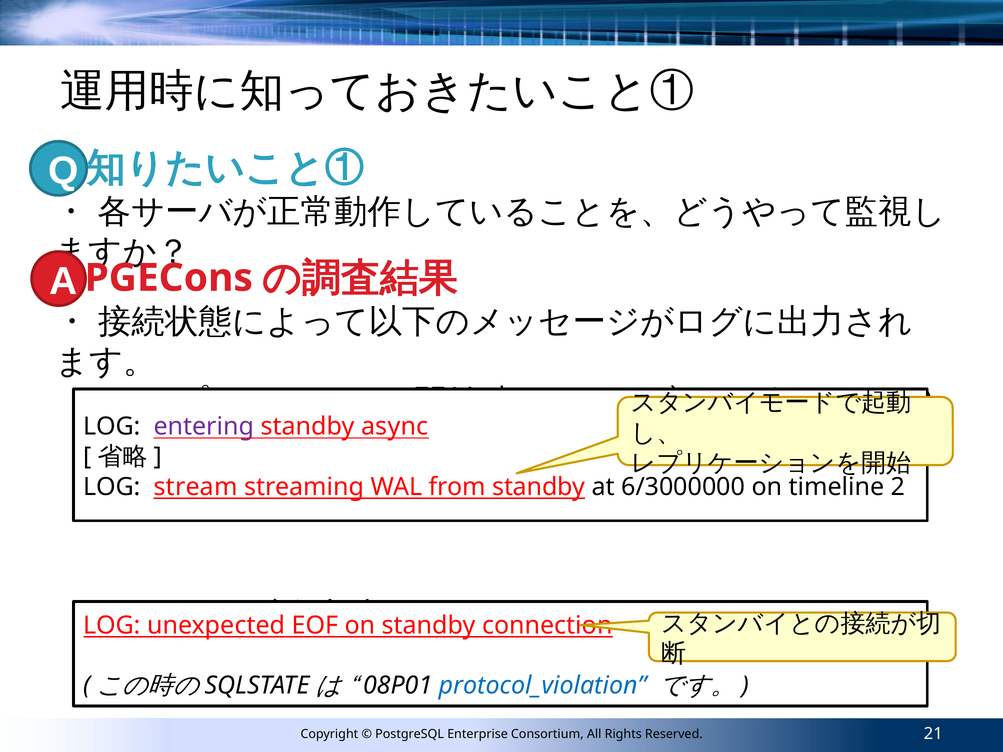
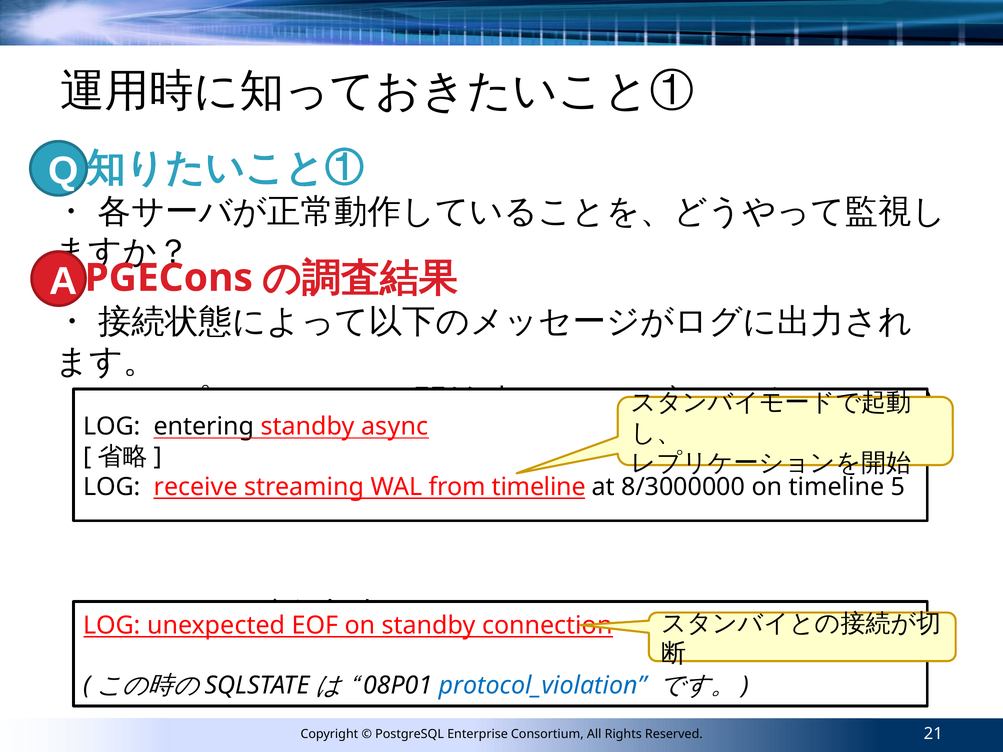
entering colour: purple -> black (204, 427)
stream: stream -> receive (196, 487)
from standby: standby -> timeline (539, 487)
6/3000000: 6/3000000 -> 8/3000000 (683, 487)
2: 2 -> 5 (898, 487)
